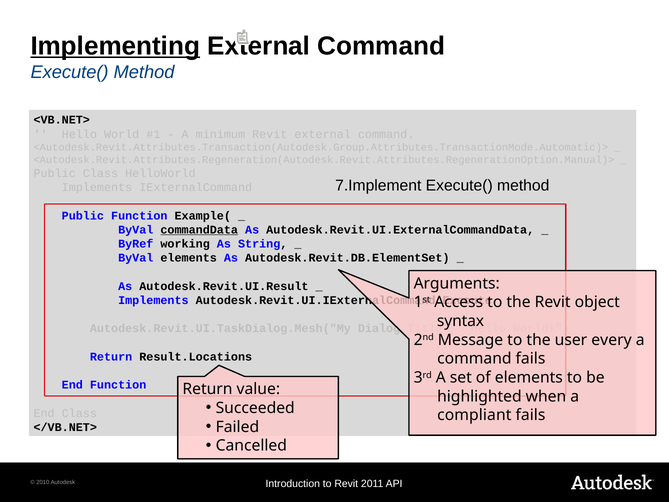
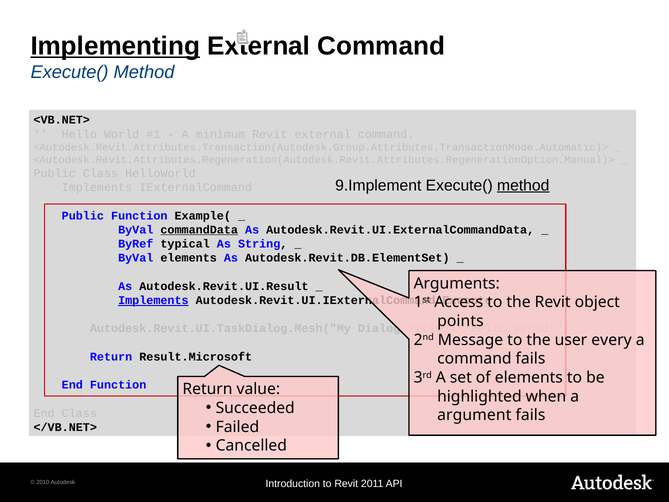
7.Implement: 7.Implement -> 9.Implement (378, 185)
method underline: none -> present (523, 185)
working: working -> typical (185, 244)
Implements underline: none -> present (153, 300)
syntax: syntax -> points (460, 321)
Result.Locations: Result.Locations -> Result.Microsoft (196, 357)
compliant: compliant -> argument (474, 415)
